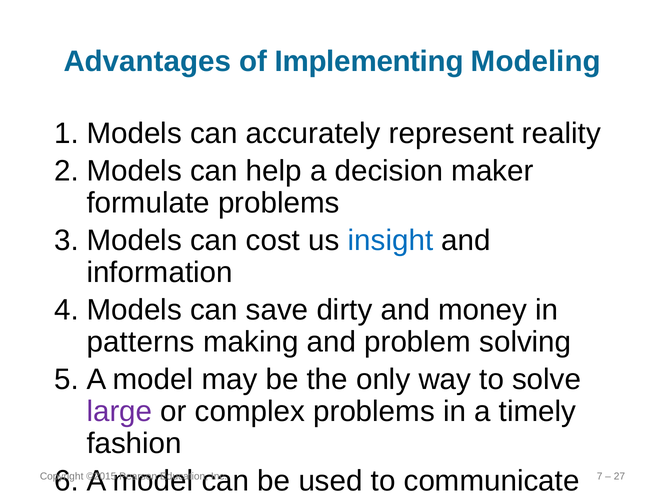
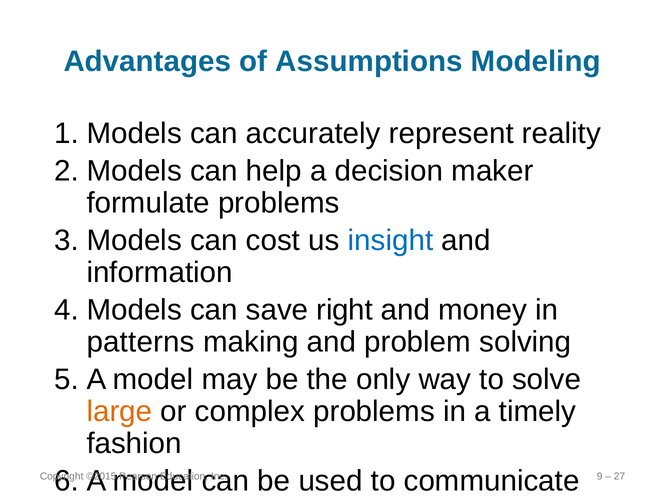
Implementing: Implementing -> Assumptions (369, 61)
dirty: dirty -> right (345, 310)
large colour: purple -> orange (119, 411)
7: 7 -> 9 (600, 476)
